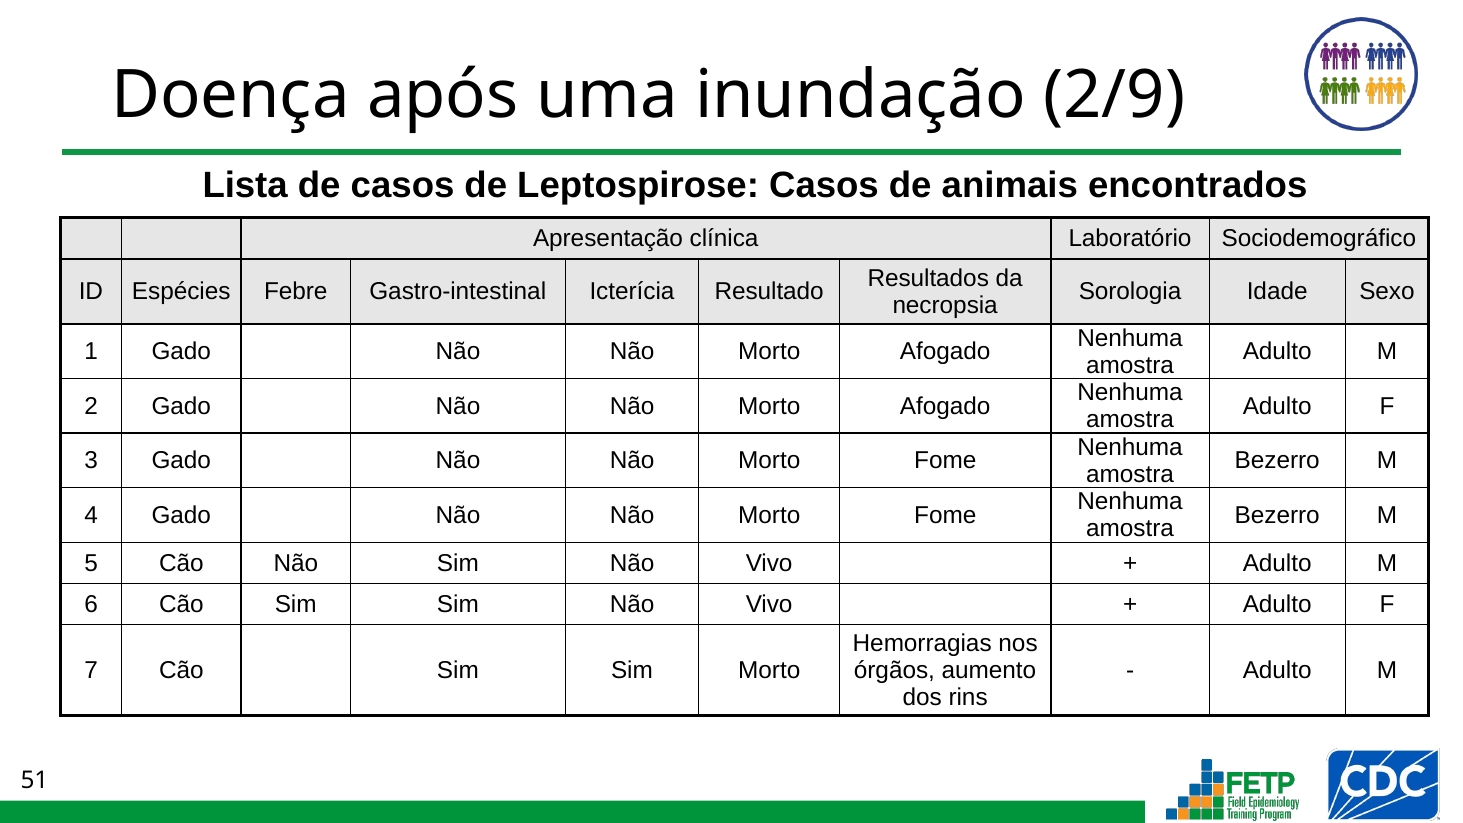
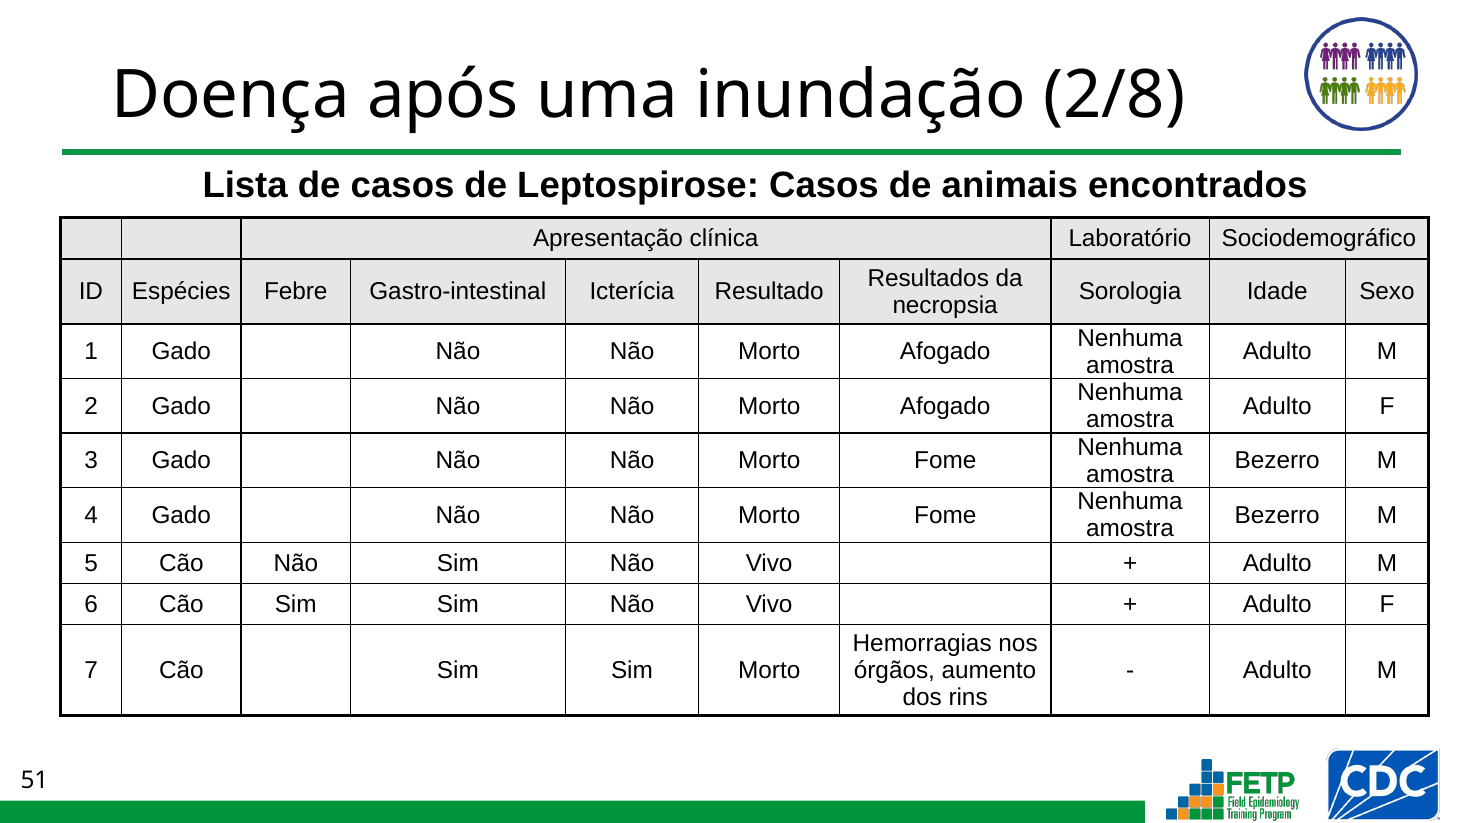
2/9: 2/9 -> 2/8 (1114, 95)
